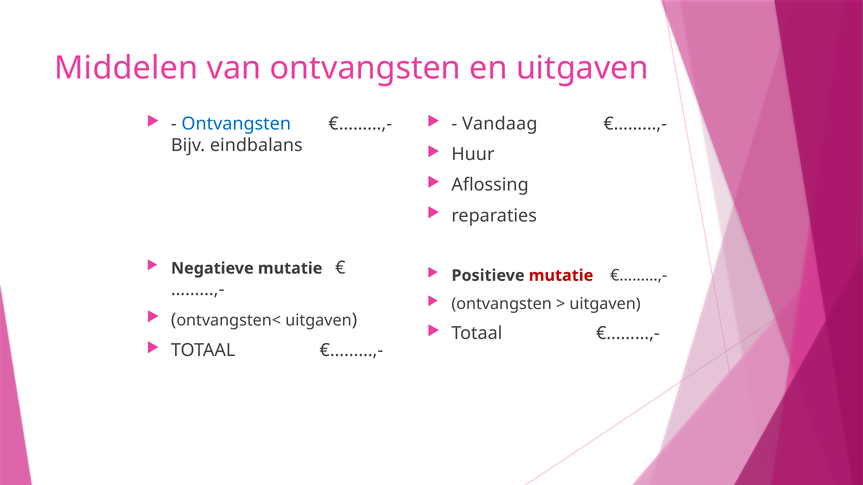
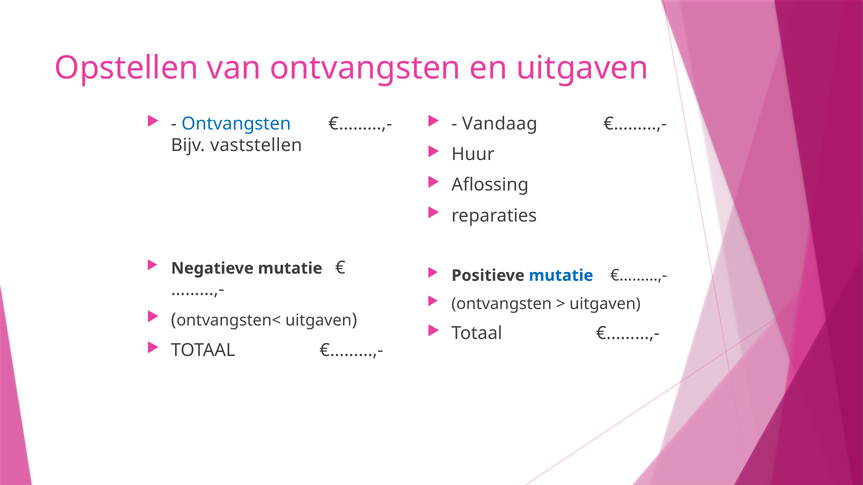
Middelen: Middelen -> Opstellen (127, 68)
eindbalans: eindbalans -> vaststellen (256, 146)
mutatie colour: red -> blue (561, 276)
